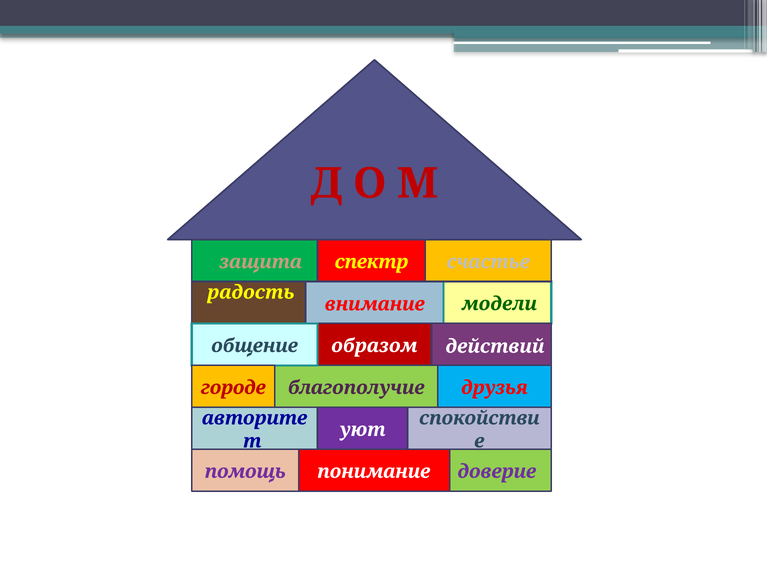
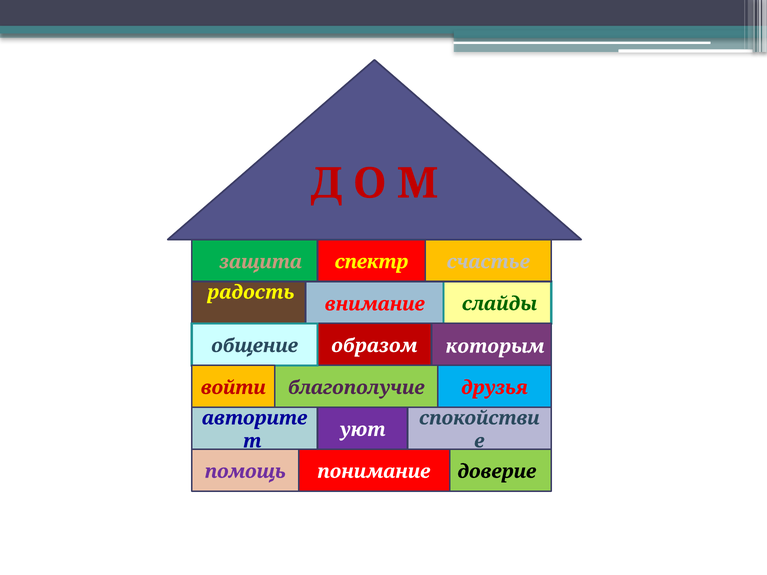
модели: модели -> слайды (499, 304)
действий: действий -> которым (495, 347)
городе: городе -> войти (233, 388)
доверие colour: purple -> black (497, 472)
